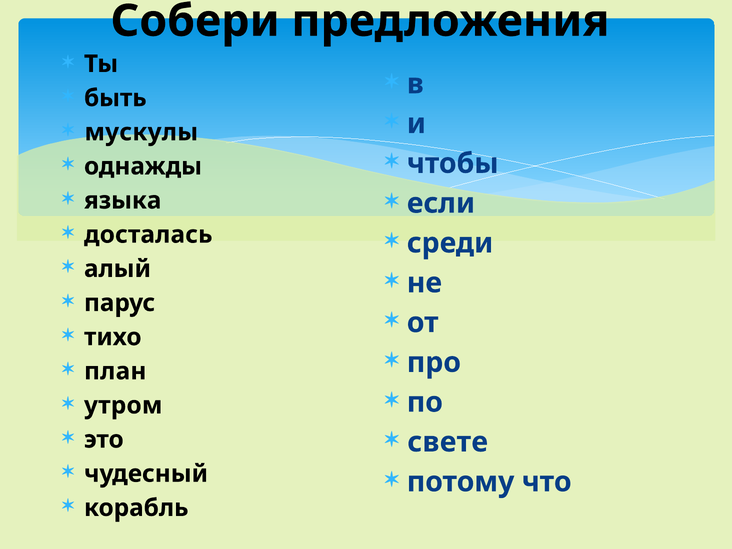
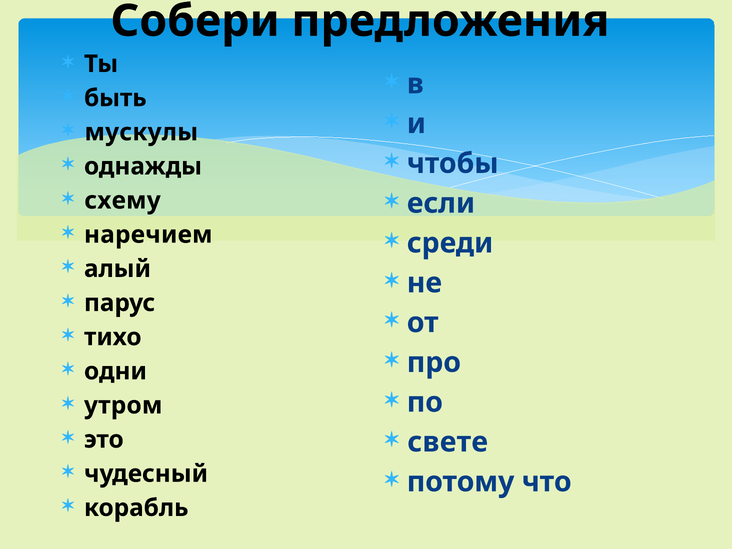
языка: языка -> схему (123, 201)
досталась: досталась -> наречием (148, 235)
план: план -> одни (115, 371)
